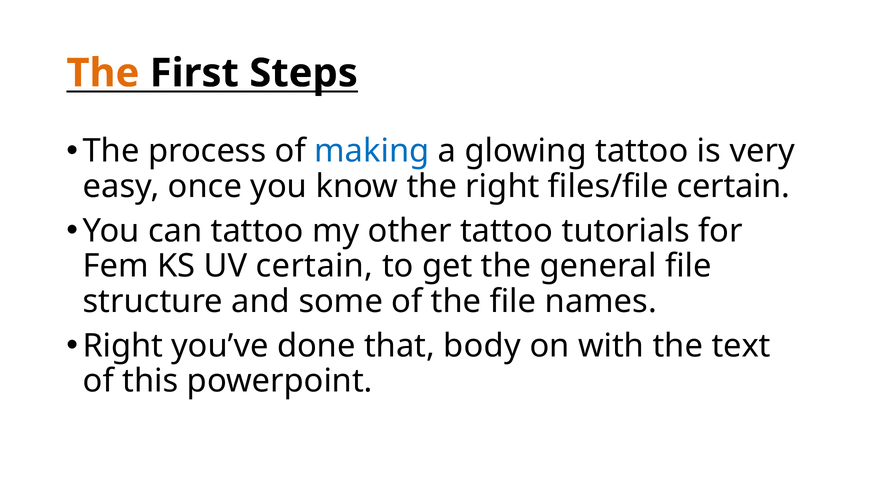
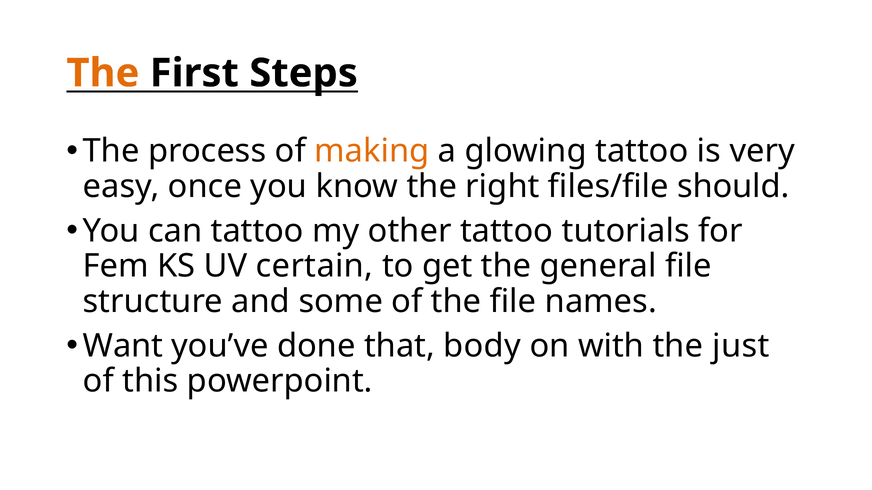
making colour: blue -> orange (372, 151)
files/file certain: certain -> should (733, 187)
Right: Right -> Want (123, 346)
text: text -> just (741, 346)
